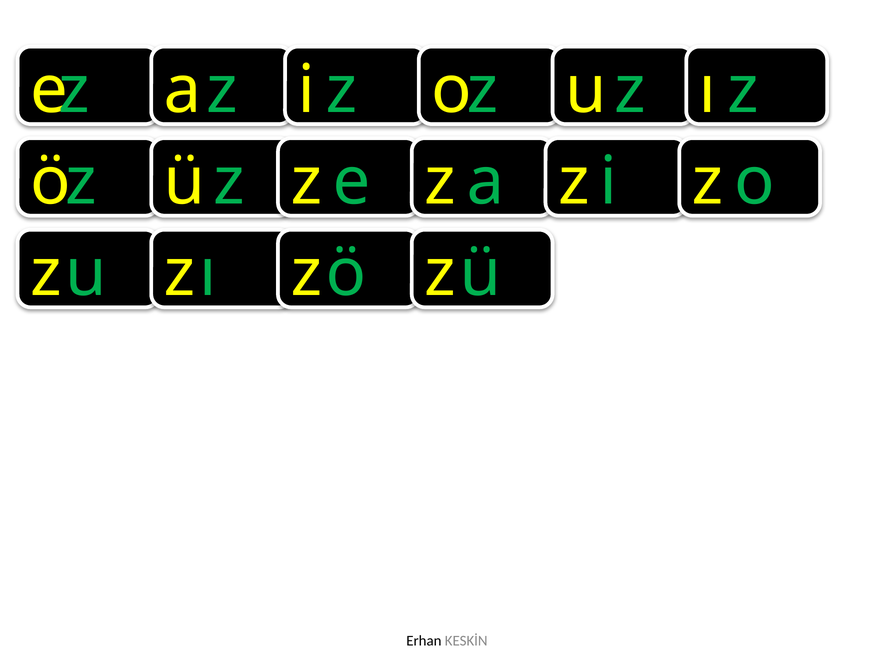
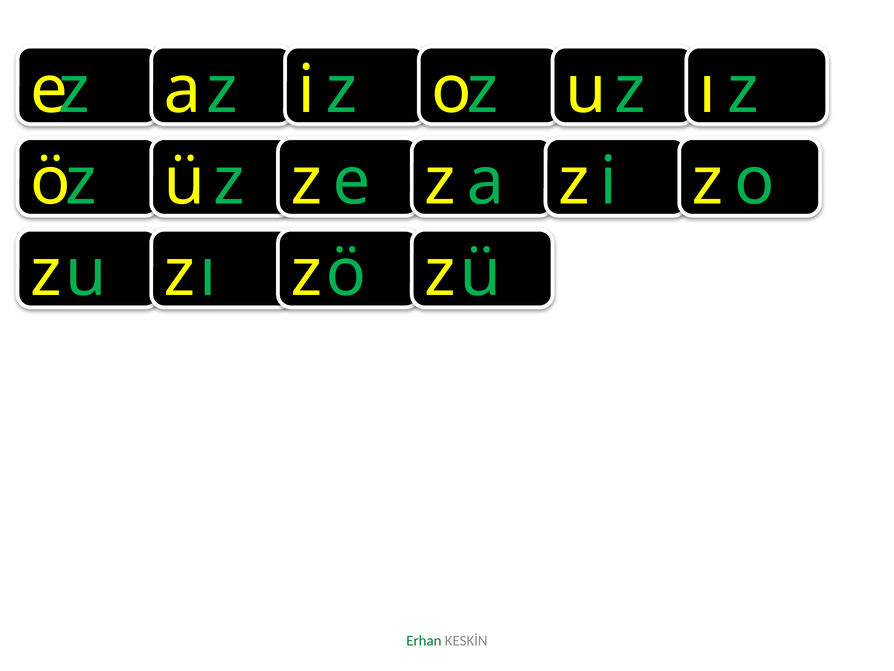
Erhan colour: black -> green (424, 640)
